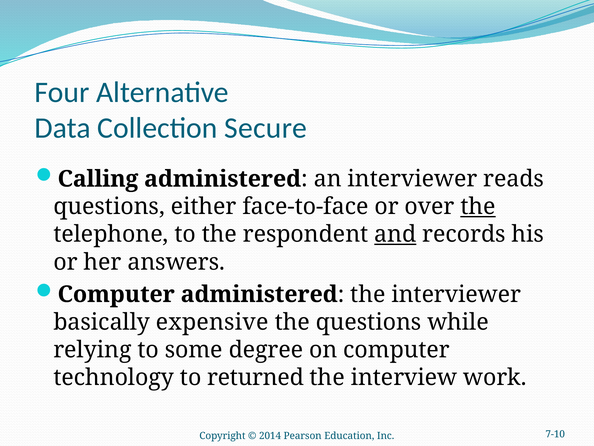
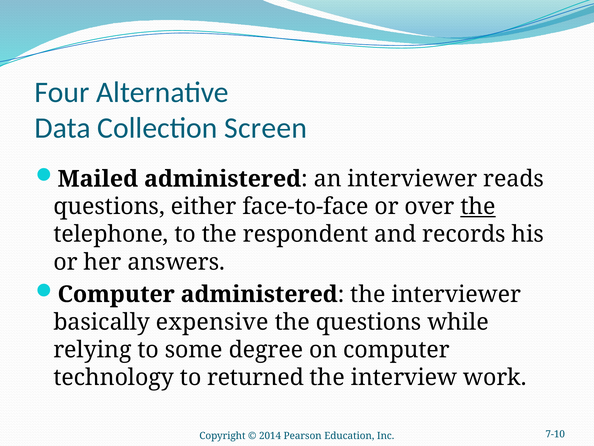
Secure: Secure -> Screen (266, 128)
Calling: Calling -> Mailed (98, 179)
and underline: present -> none (395, 234)
